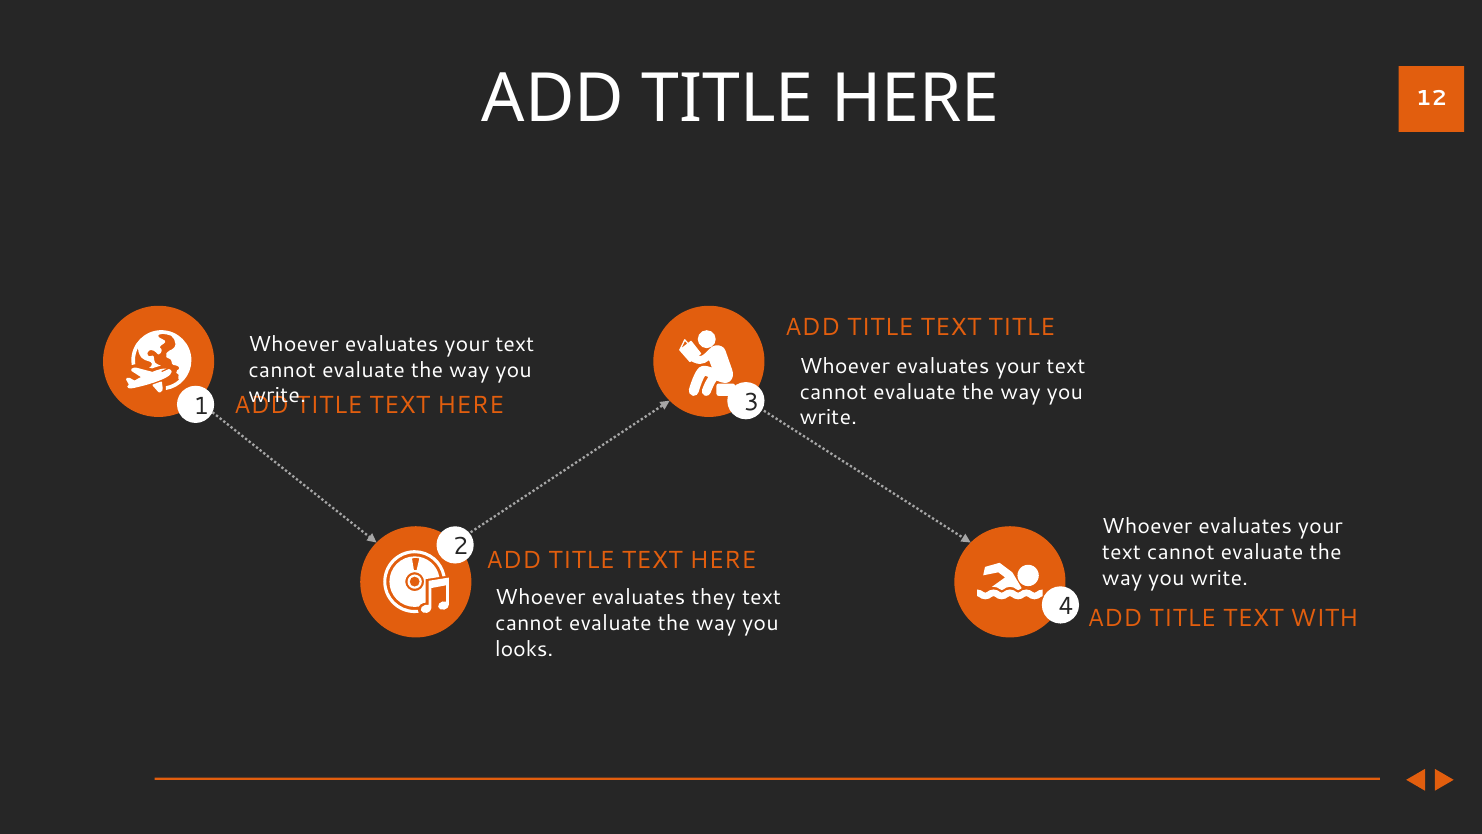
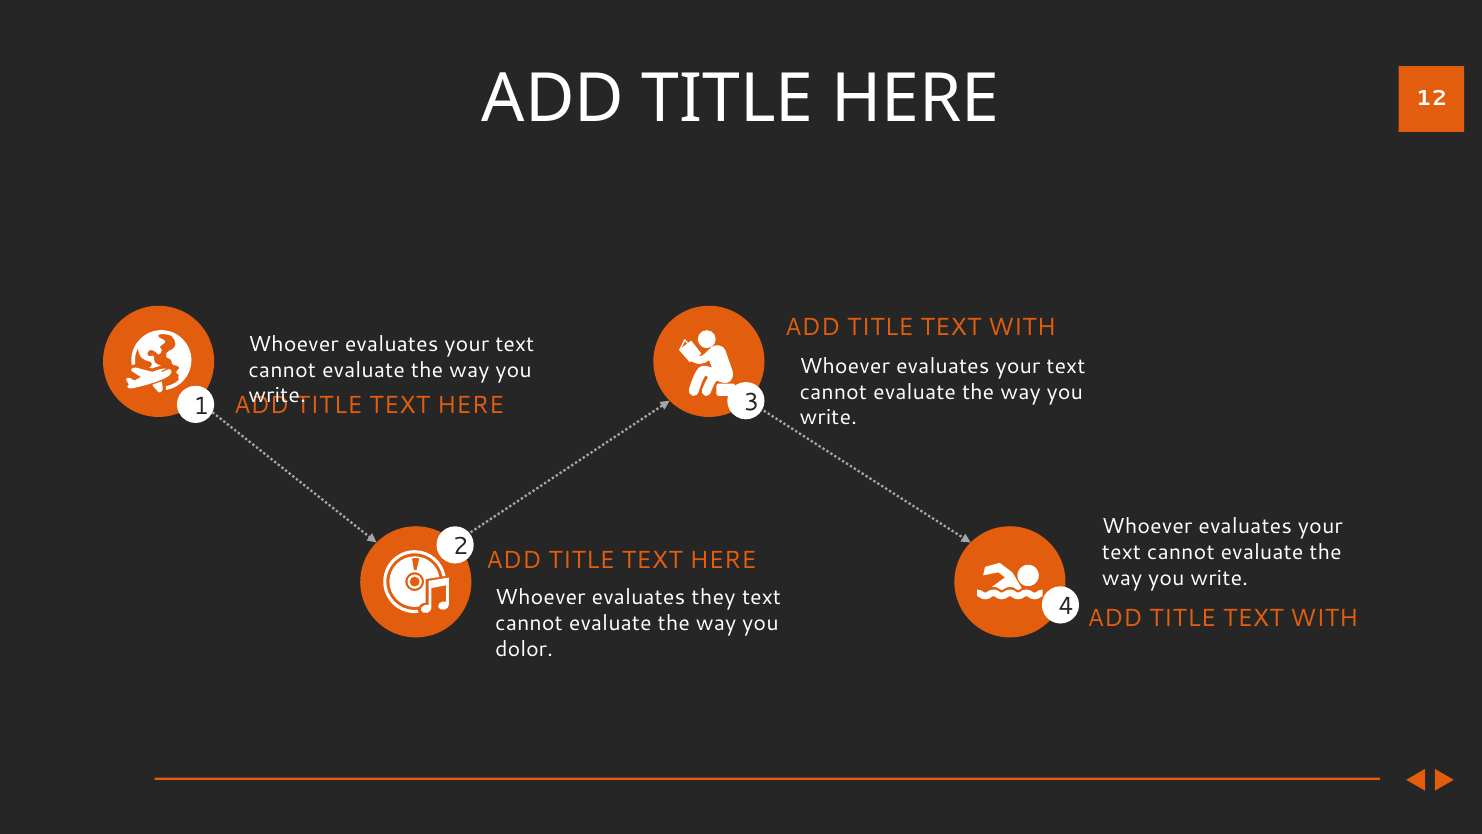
TITLE: TITLE -> WITH (1022, 328)
looks: looks -> dolor (524, 649)
